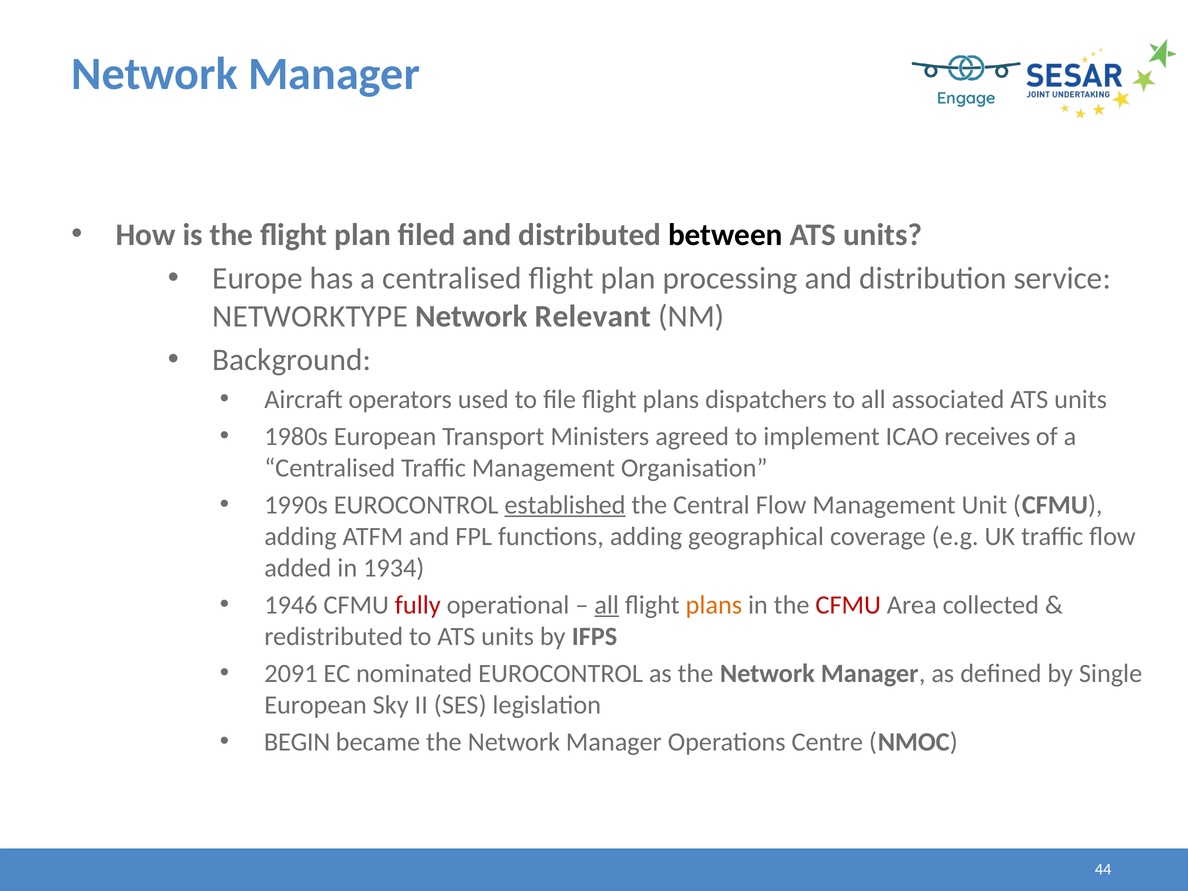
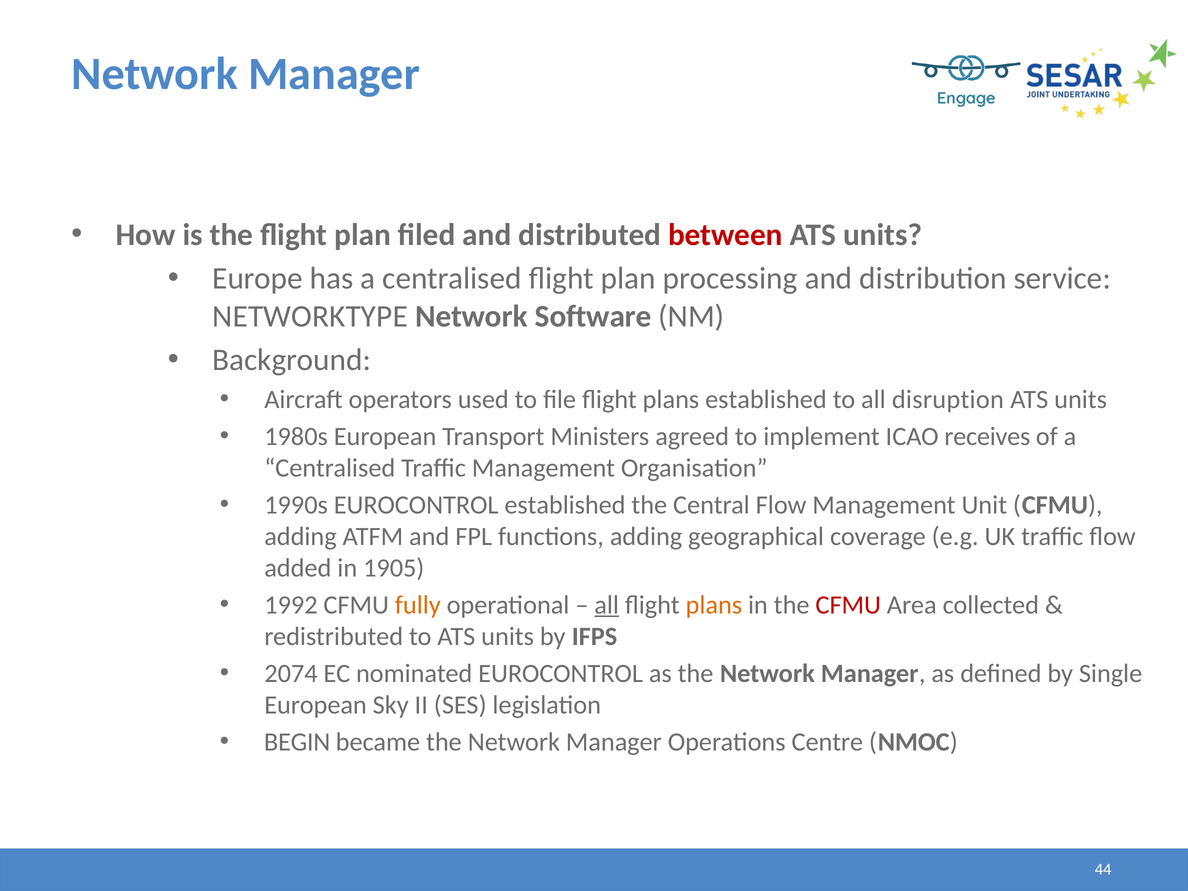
between colour: black -> red (725, 235)
Relevant: Relevant -> Software (593, 316)
plans dispatchers: dispatchers -> established (766, 400)
associated: associated -> disruption (948, 400)
established underline: present -> none (565, 505)
1934: 1934 -> 1905 (394, 568)
1946: 1946 -> 1992 (291, 605)
fully colour: red -> orange (418, 605)
2091: 2091 -> 2074 (291, 674)
